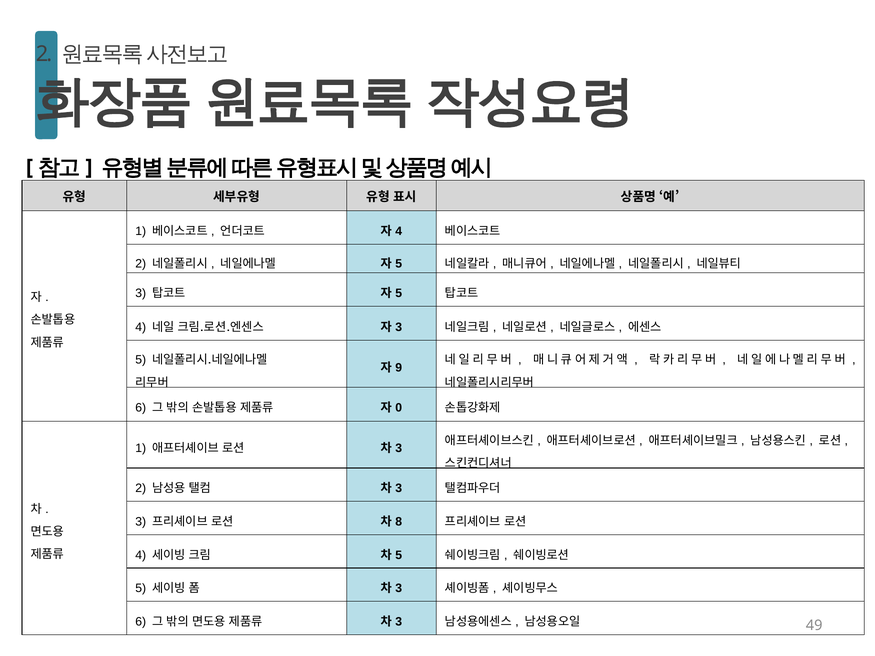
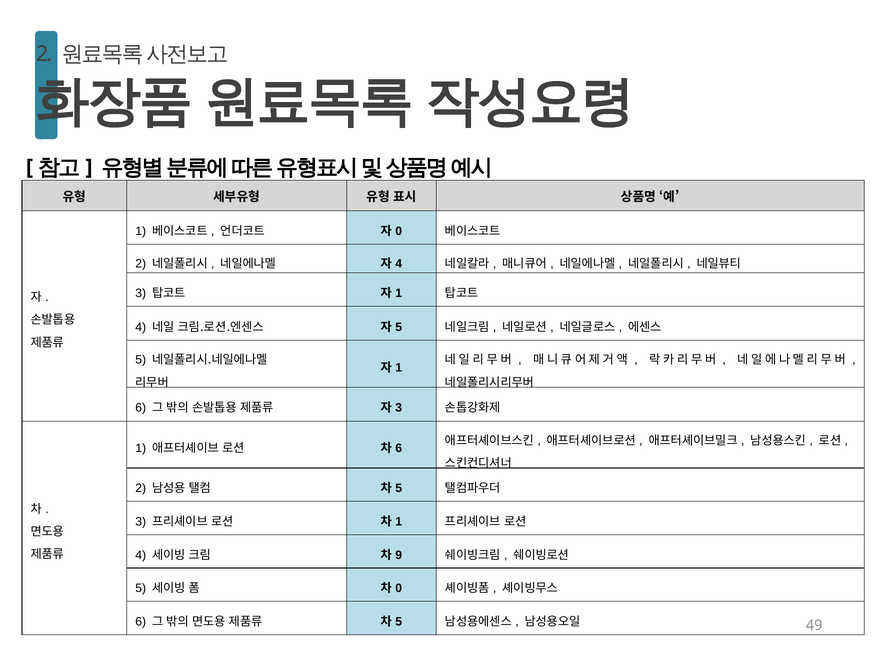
4: 4 -> 0 (399, 231)
5: 5 -> 4 (399, 264)
5: 5 -> 1 (399, 293)
3: 3 -> 5 (399, 327)
9: 9 -> 1 (399, 368)
0: 0 -> 3 (399, 408)
3: 3 -> 6 (399, 449)
3: 3 -> 5 (399, 489)
8: 8 -> 1 (399, 522)
5: 5 -> 9 (399, 555)
3: 3 -> 0 (399, 589)
3: 3 -> 5 (399, 622)
